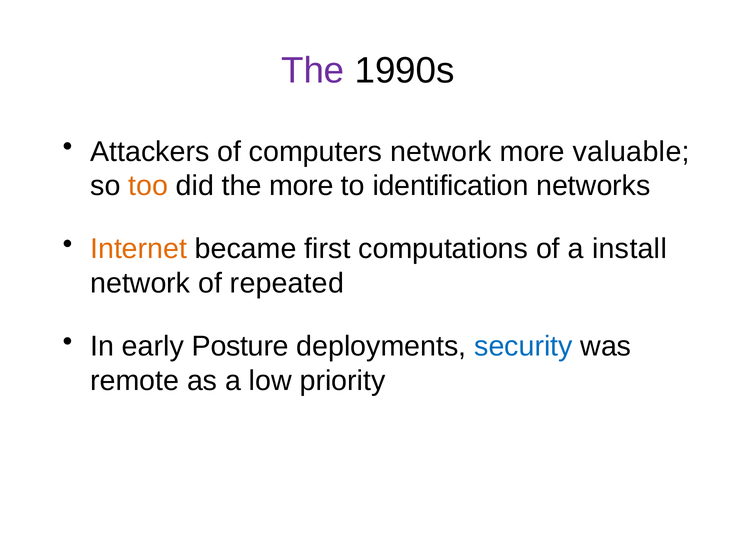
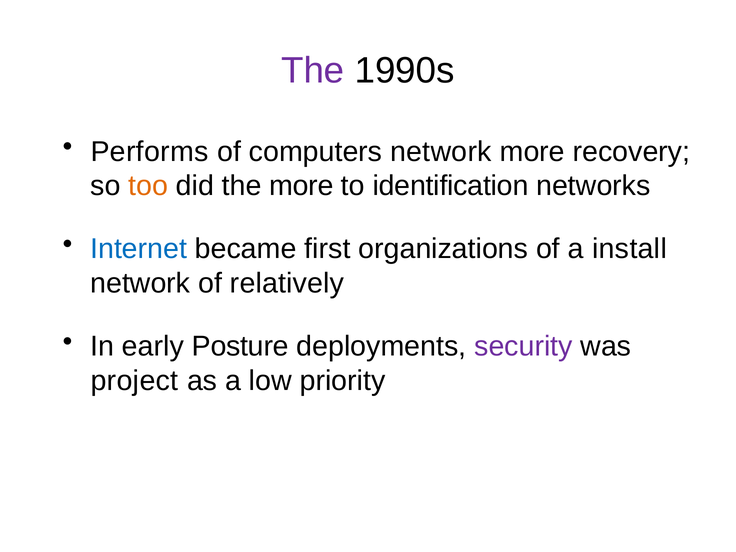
Attackers: Attackers -> Performs (150, 152)
valuable: valuable -> recovery (631, 152)
Internet colour: orange -> blue (139, 249)
computations: computations -> organizations (443, 249)
repeated: repeated -> relatively (287, 283)
security colour: blue -> purple (523, 346)
remote: remote -> project (135, 381)
